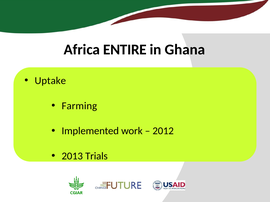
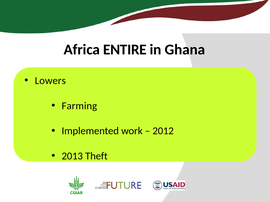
Uptake: Uptake -> Lowers (50, 81)
Trials: Trials -> Theft (96, 156)
